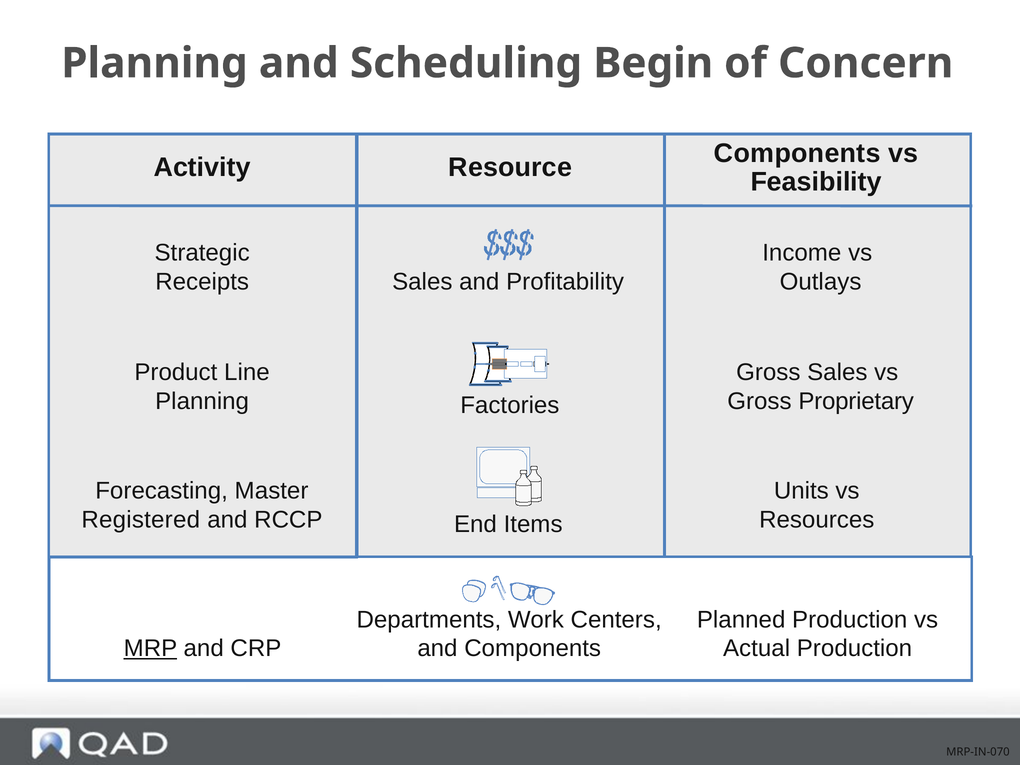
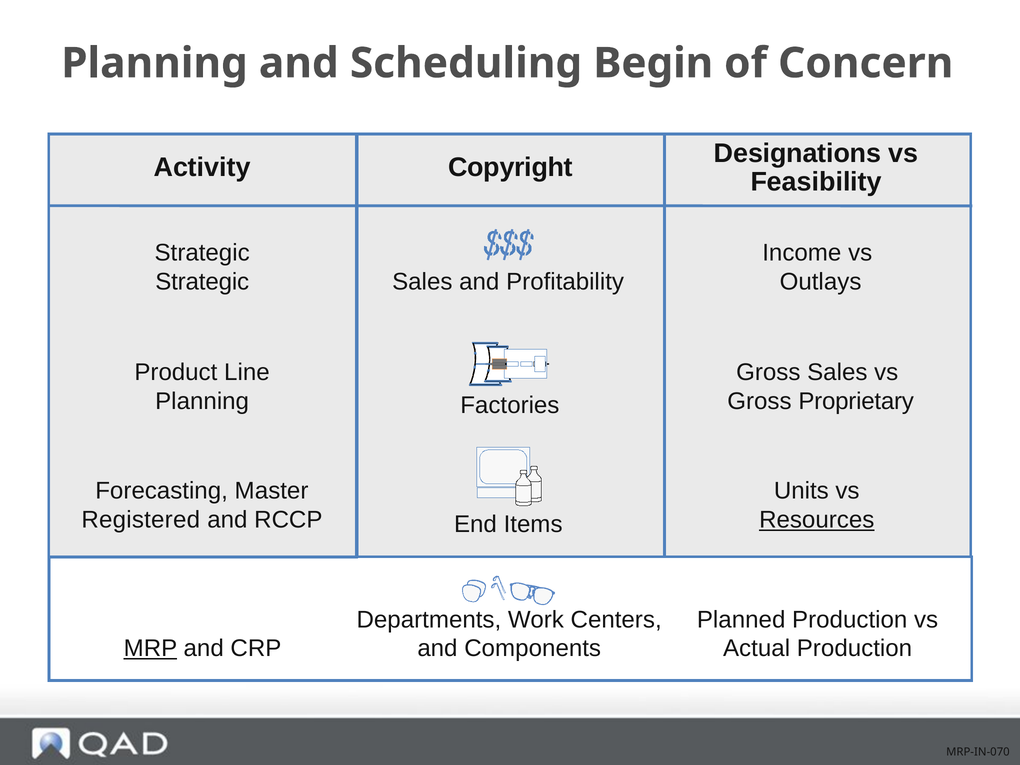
Components: Components -> Designations (798, 154)
Resource: Resource -> Copyright (510, 167)
Receipts: Receipts -> Strategic (202, 282)
Resources underline: none -> present (817, 520)
